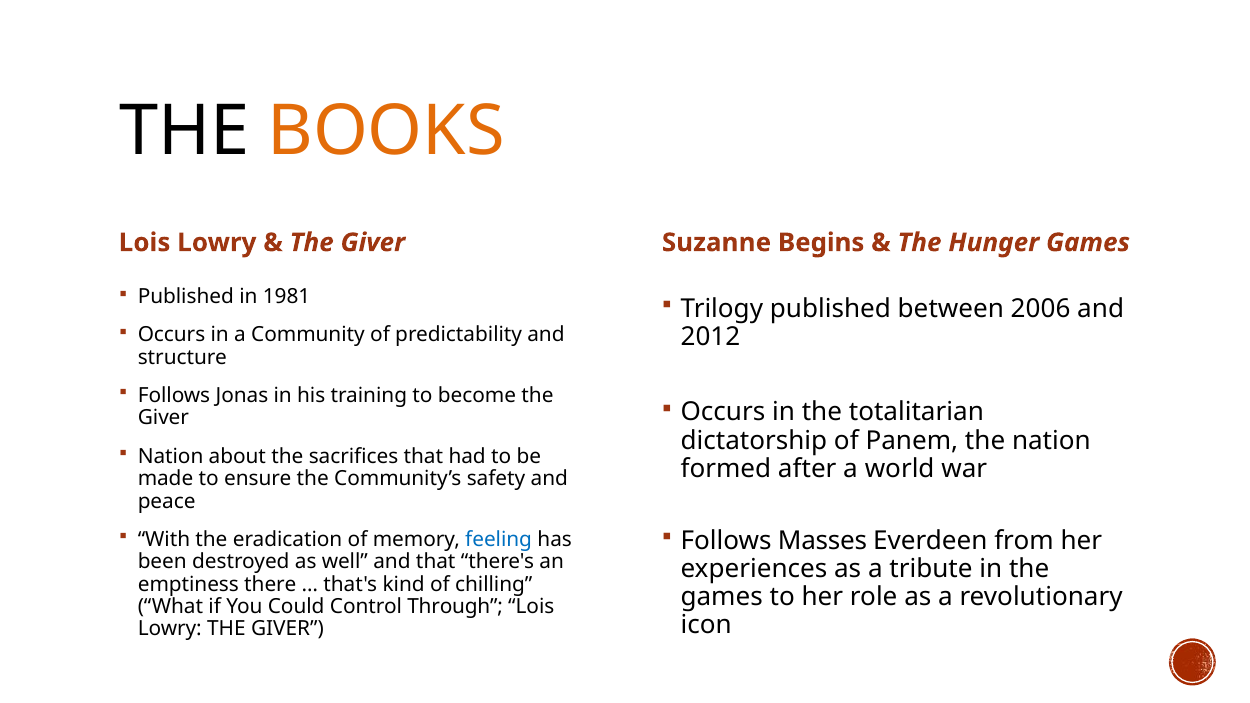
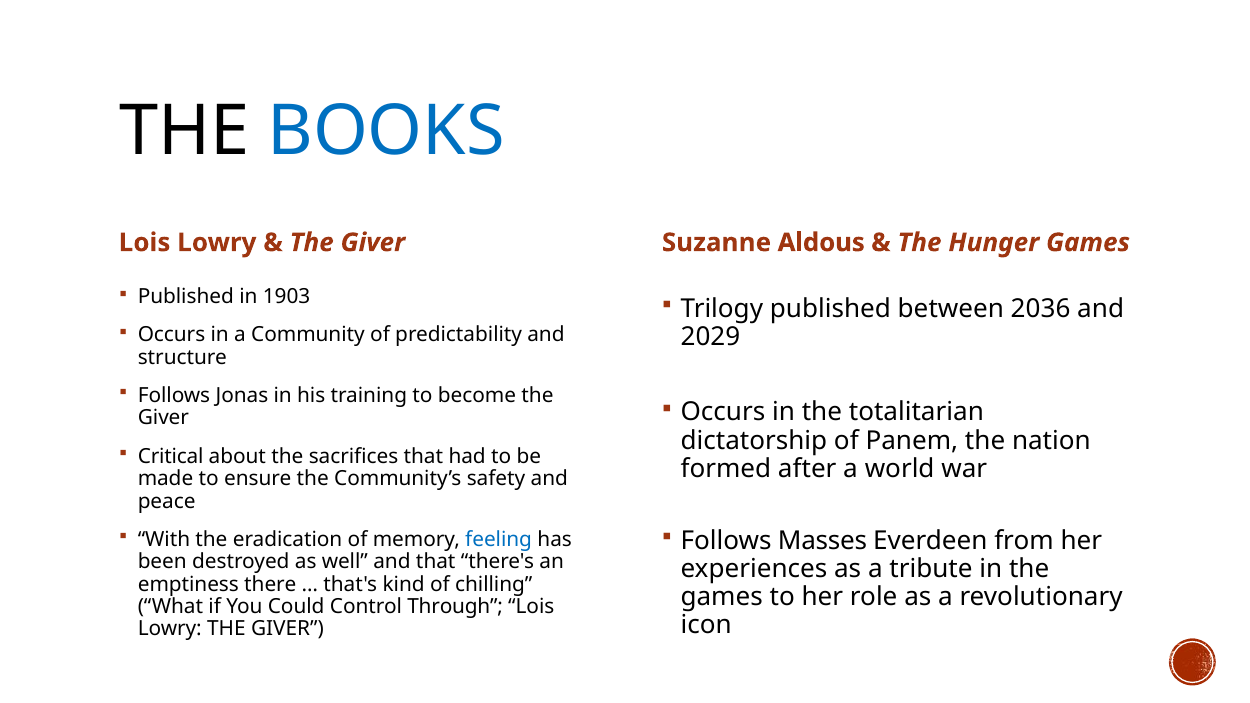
BOOKS colour: orange -> blue (386, 132)
Begins: Begins -> Aldous (821, 243)
1981: 1981 -> 1903 (287, 297)
2006: 2006 -> 2036 (1041, 309)
2012: 2012 -> 2029 (710, 337)
Nation: Nation -> Critical (171, 456)
